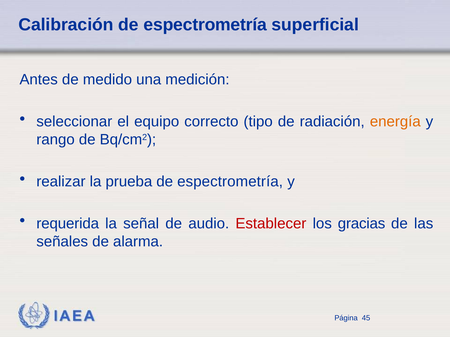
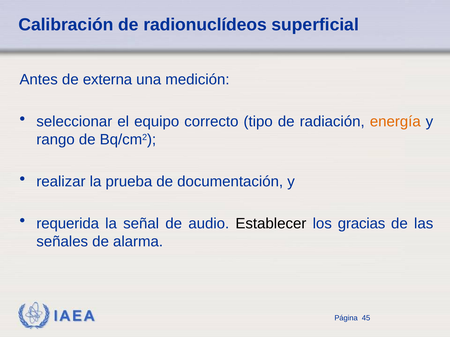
espectrometría: espectrometría -> radionuclídeos (205, 25)
medido: medido -> externa (108, 80)
prueba de espectrometría: espectrometría -> documentación (230, 182)
Establecer colour: red -> black (271, 224)
